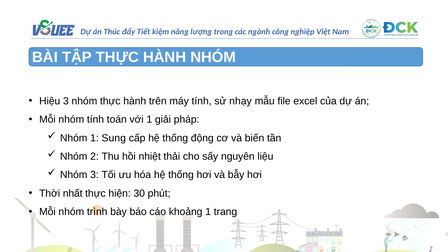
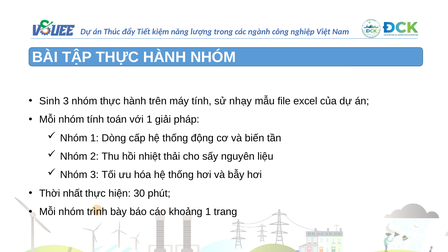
Hiệu: Hiệu -> Sinh (50, 101)
Sung: Sung -> Dòng (114, 138)
